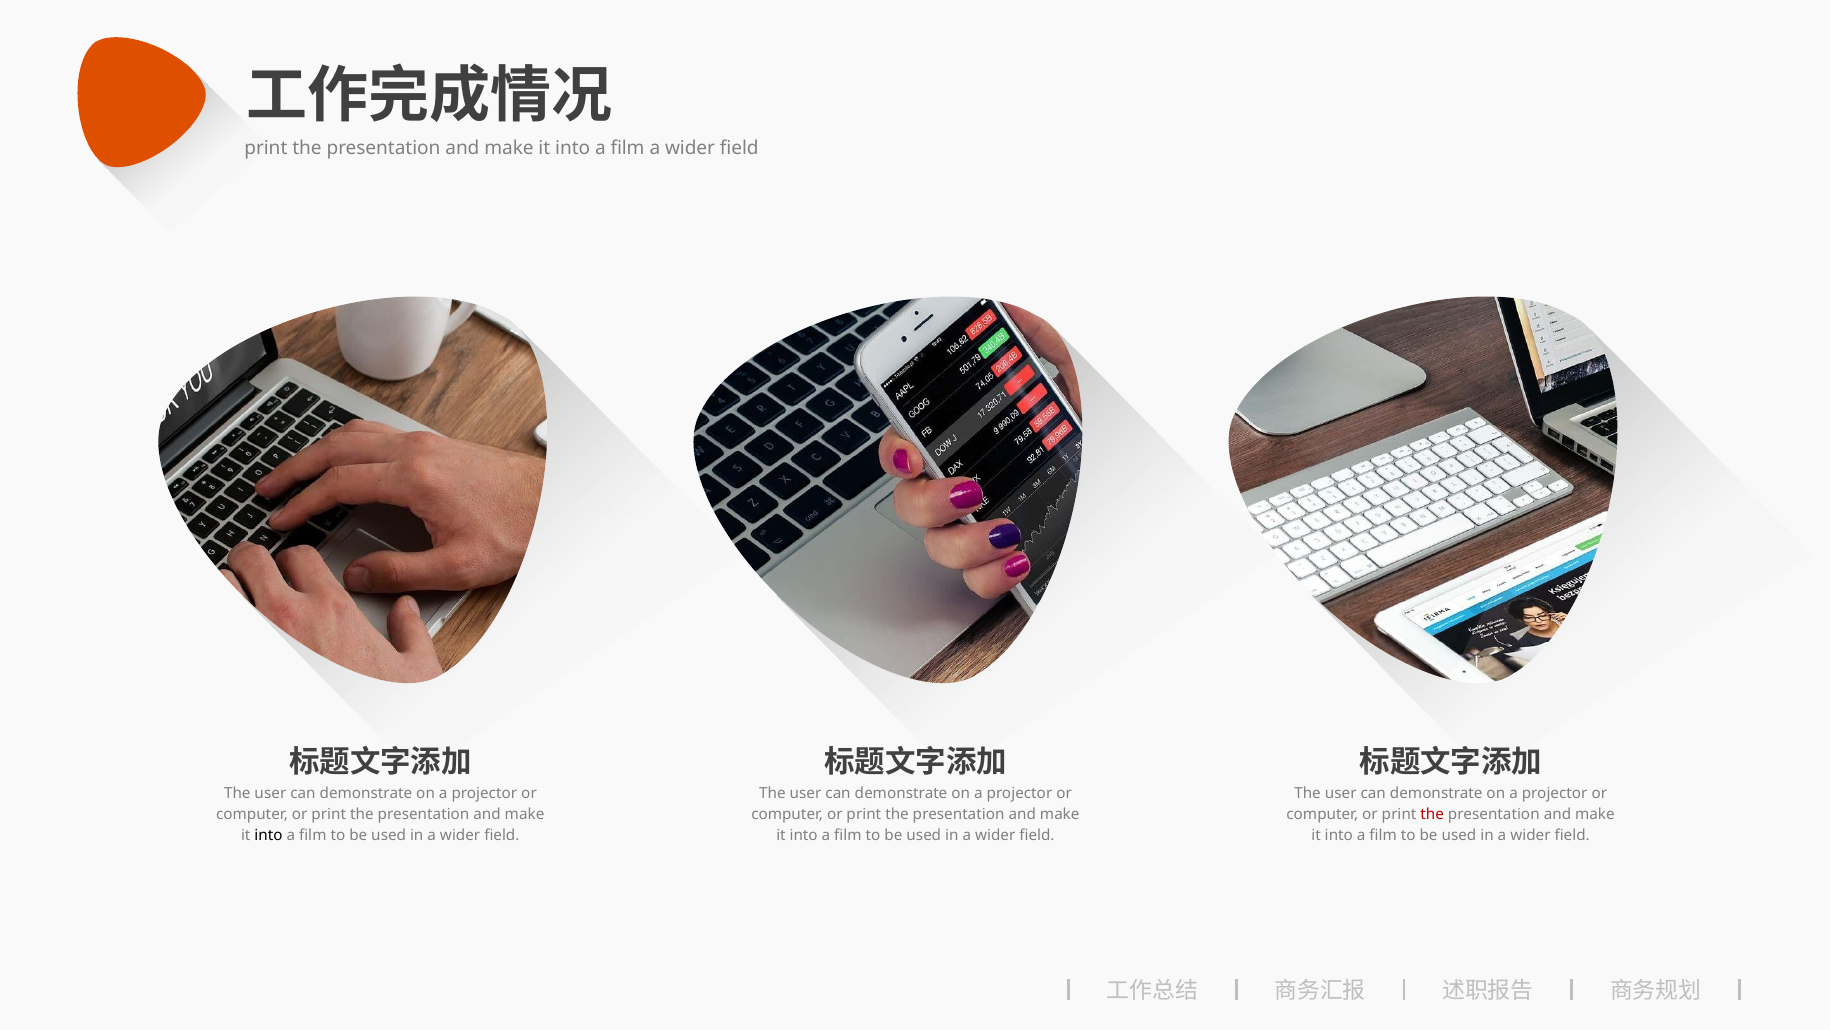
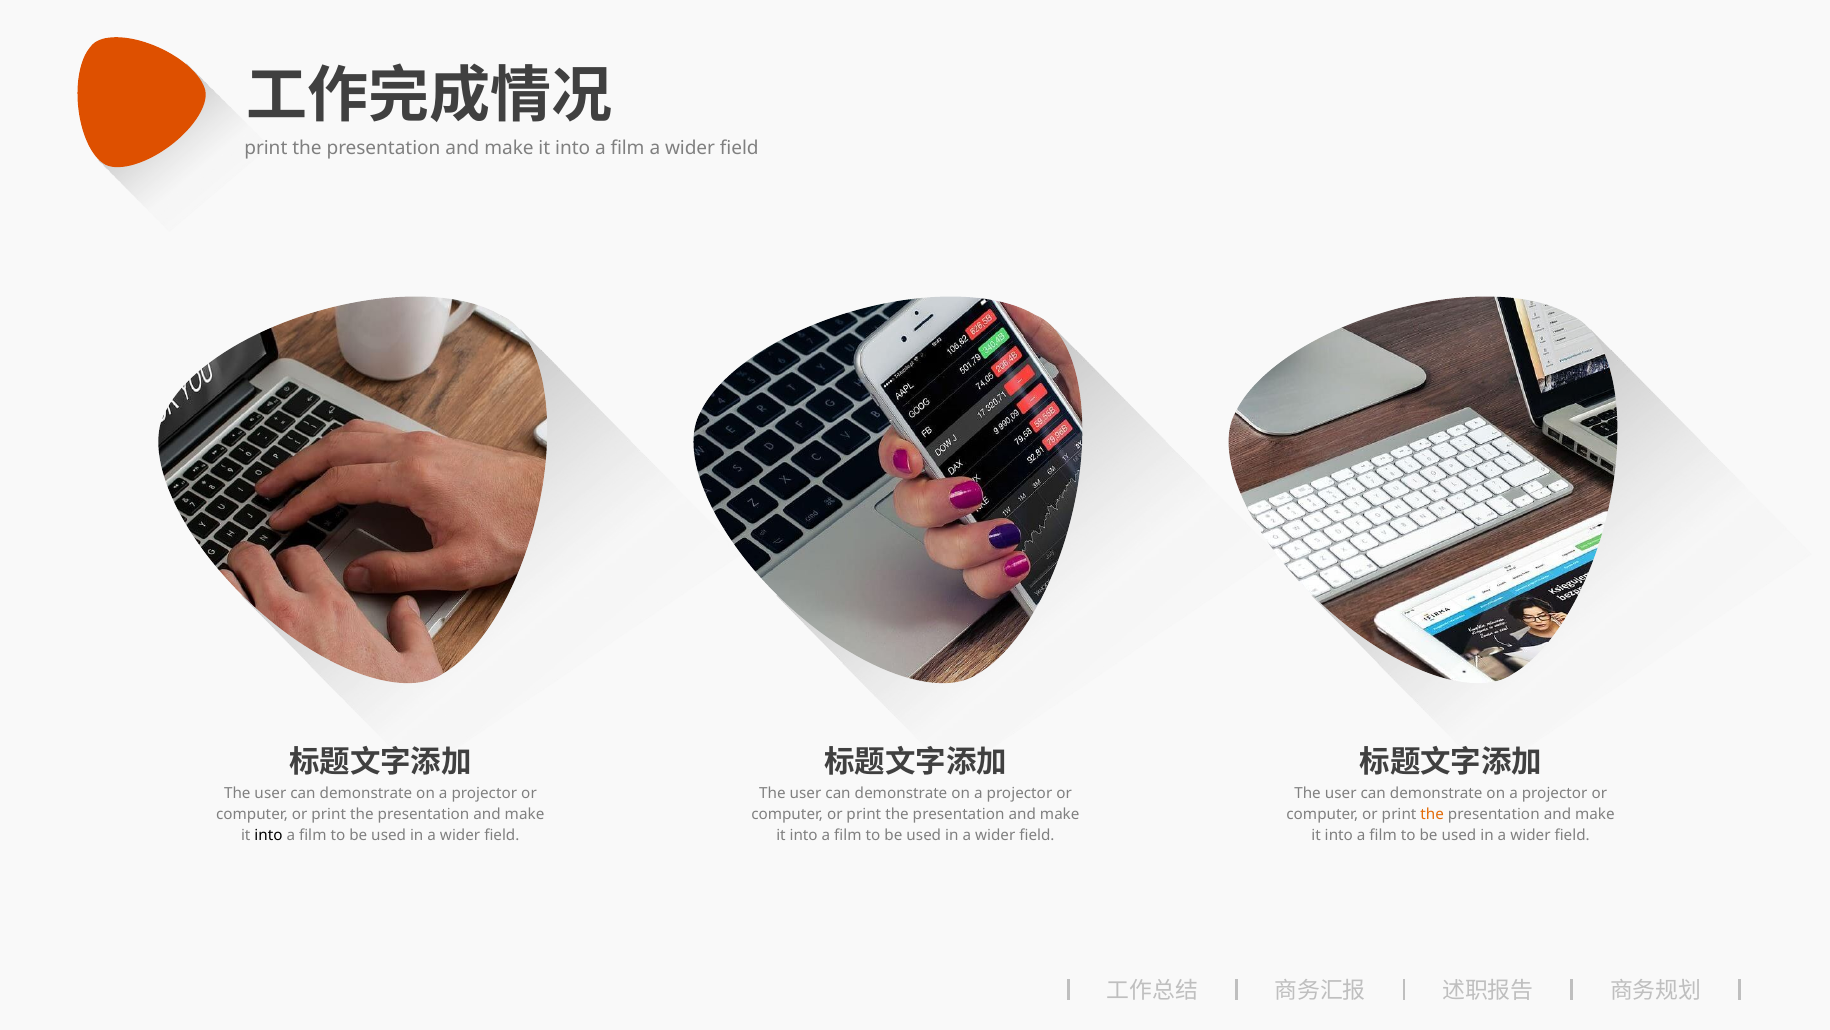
the colour: red -> orange (1432, 814)
